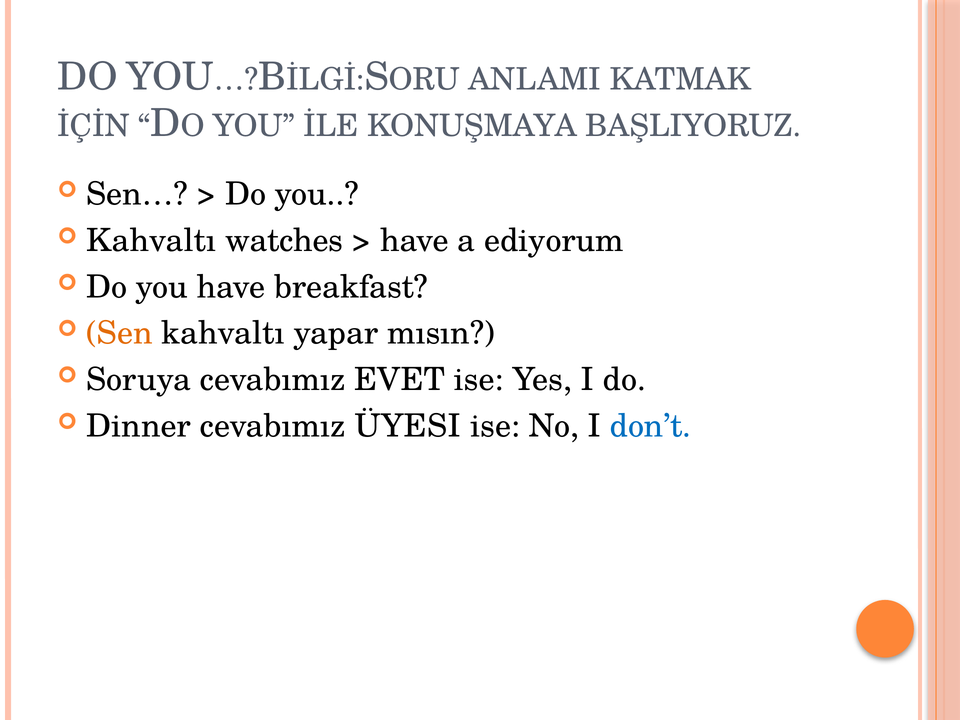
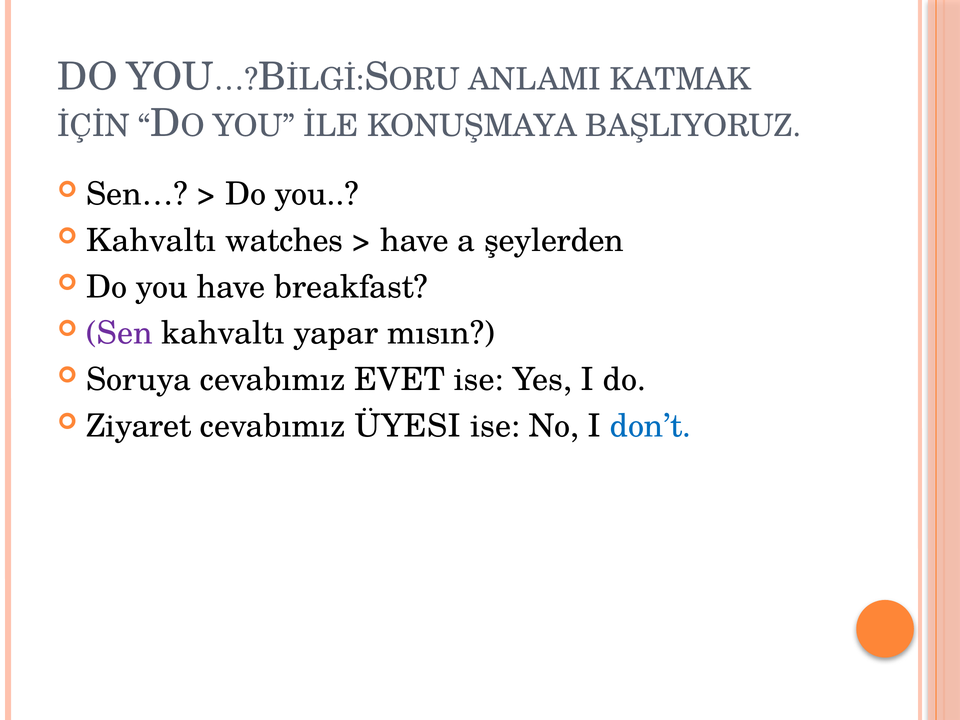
ediyorum: ediyorum -> şeylerden (554, 241)
Sen colour: orange -> purple (119, 333)
Dinner: Dinner -> Ziyaret (139, 426)
